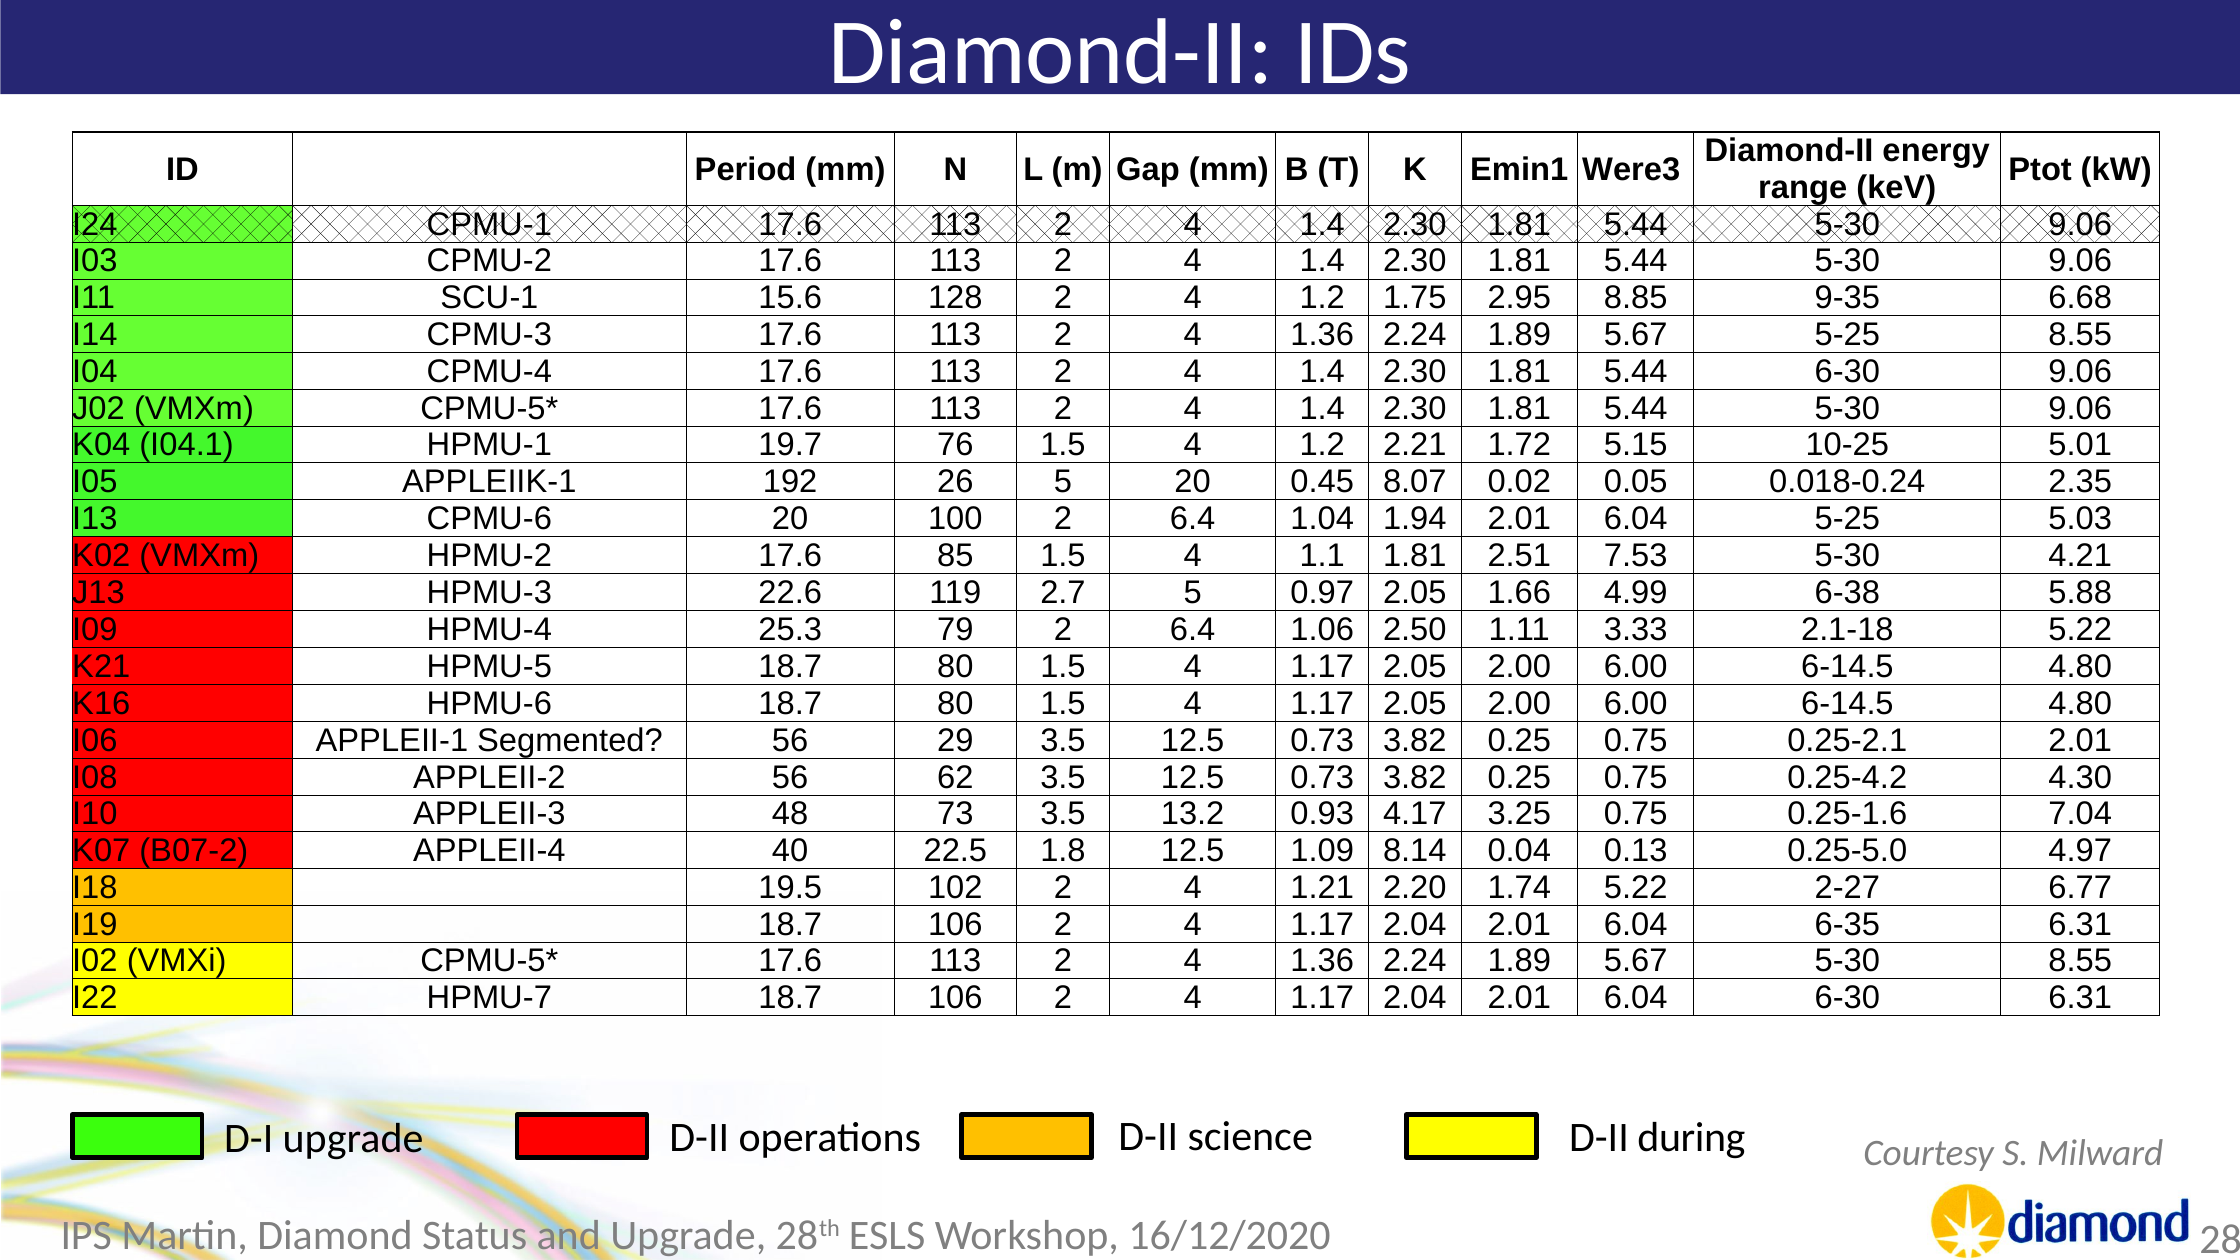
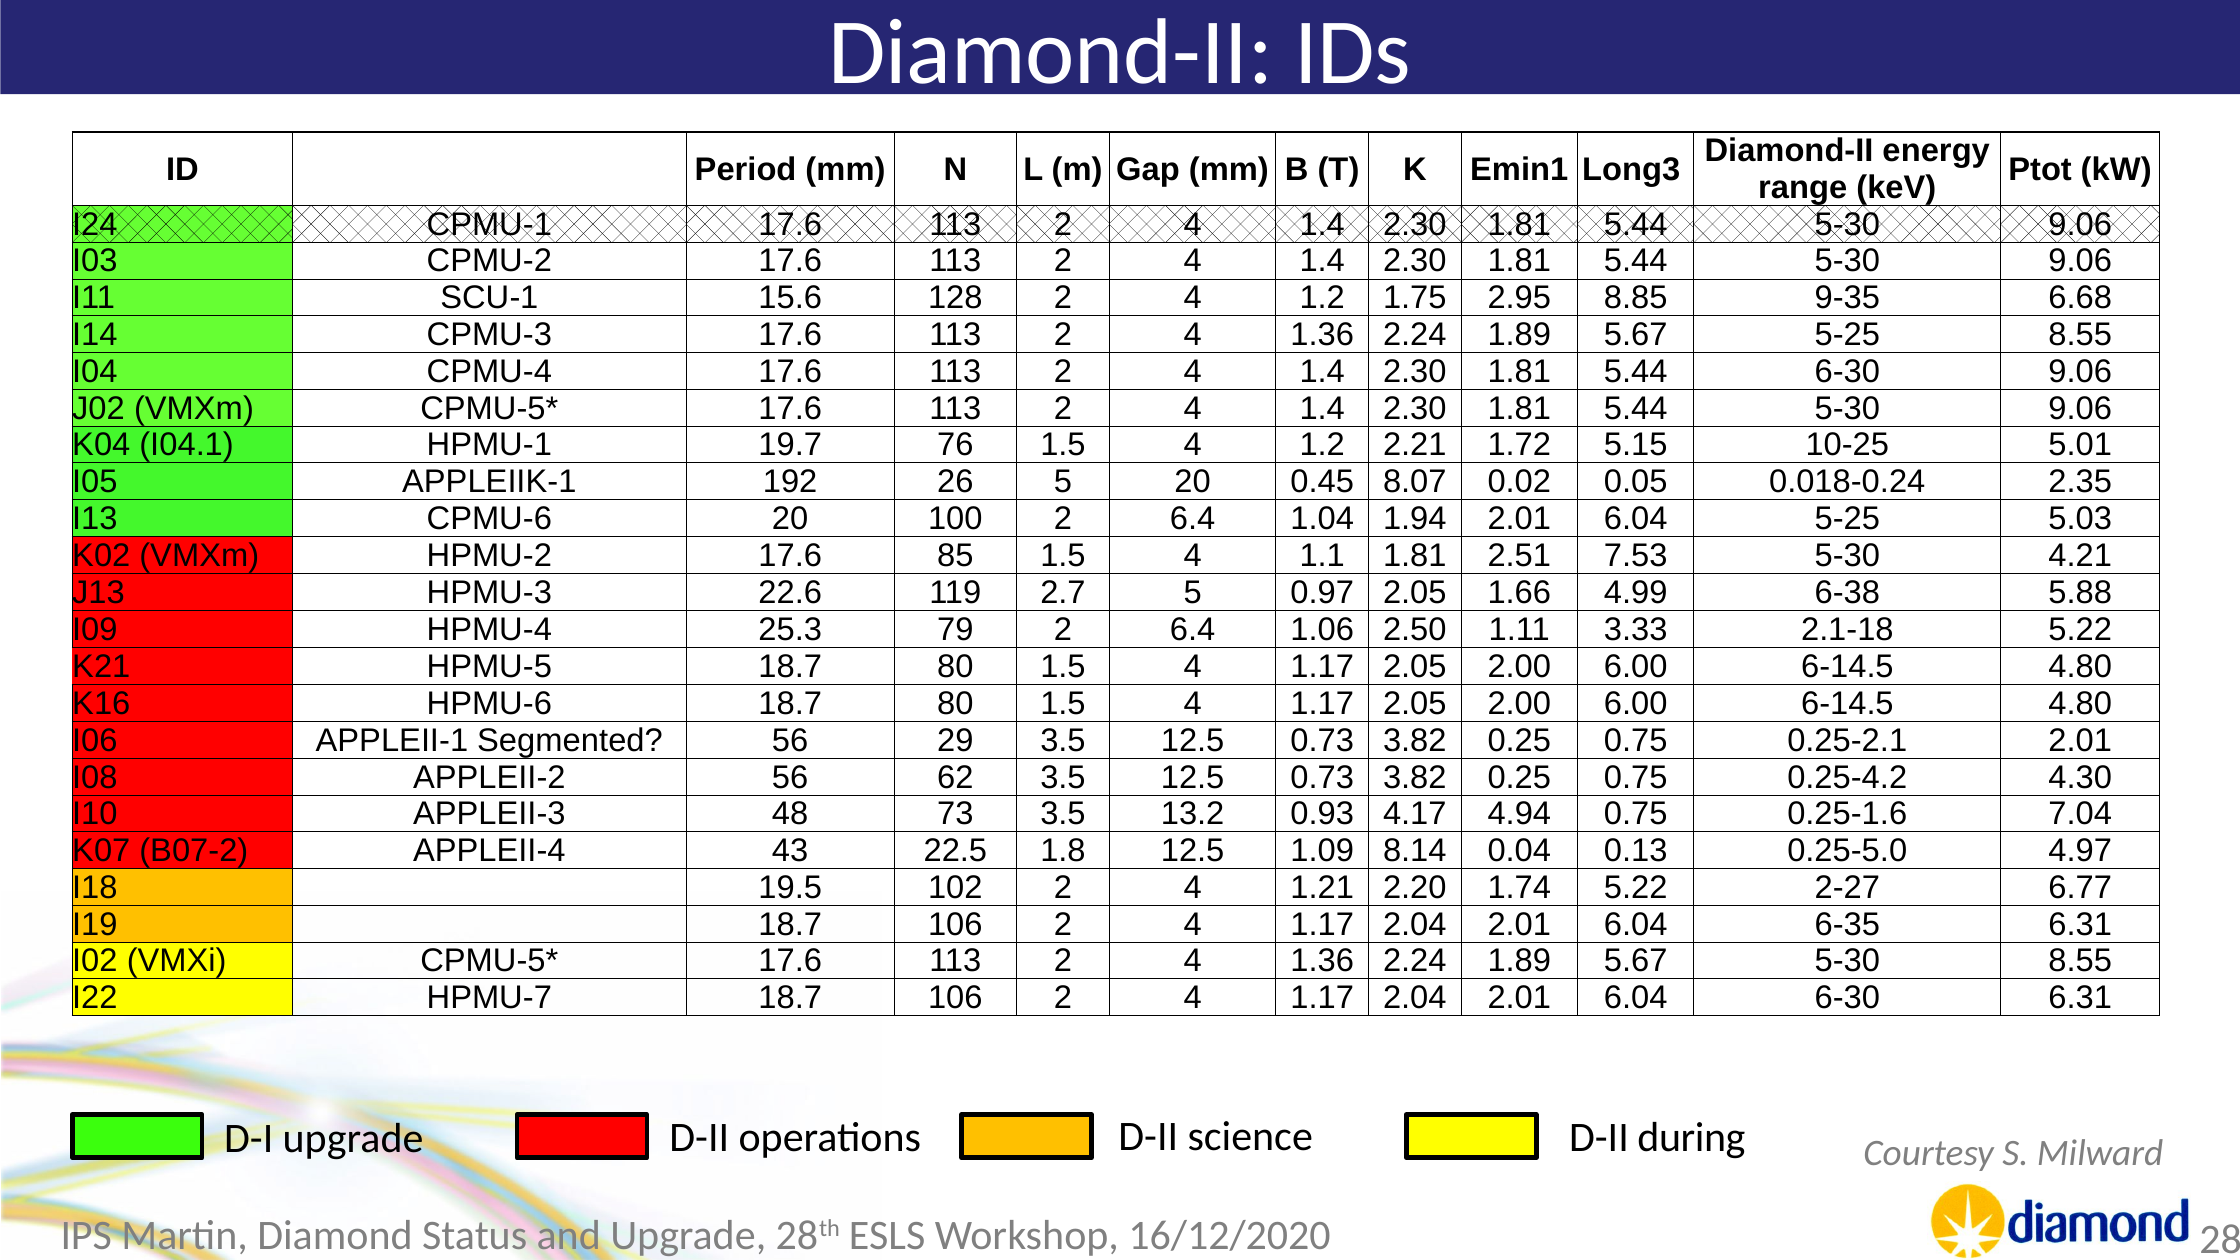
Were3: Were3 -> Long3 (1631, 169)
3.25: 3.25 -> 4.94 (1519, 814)
40: 40 -> 43 (790, 851)
